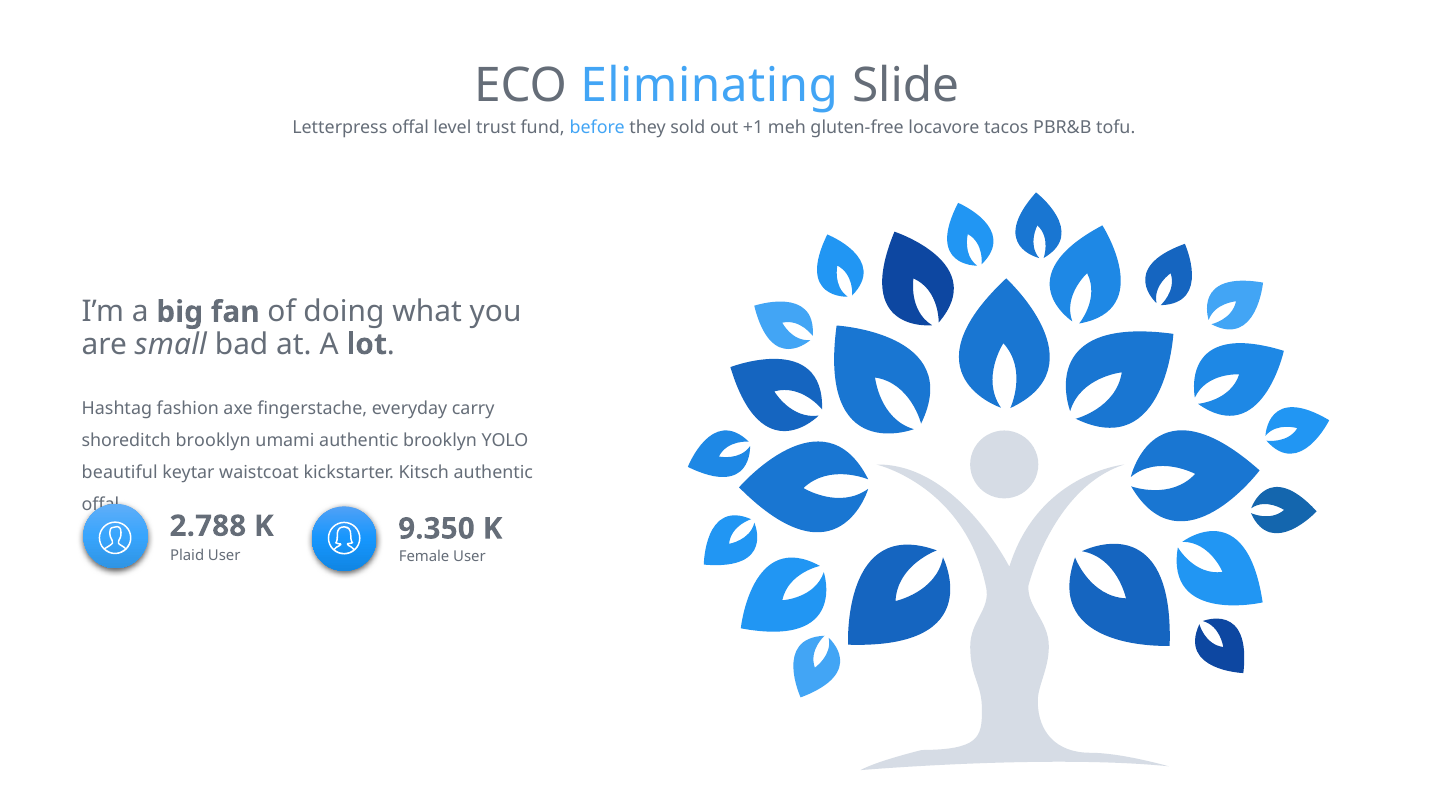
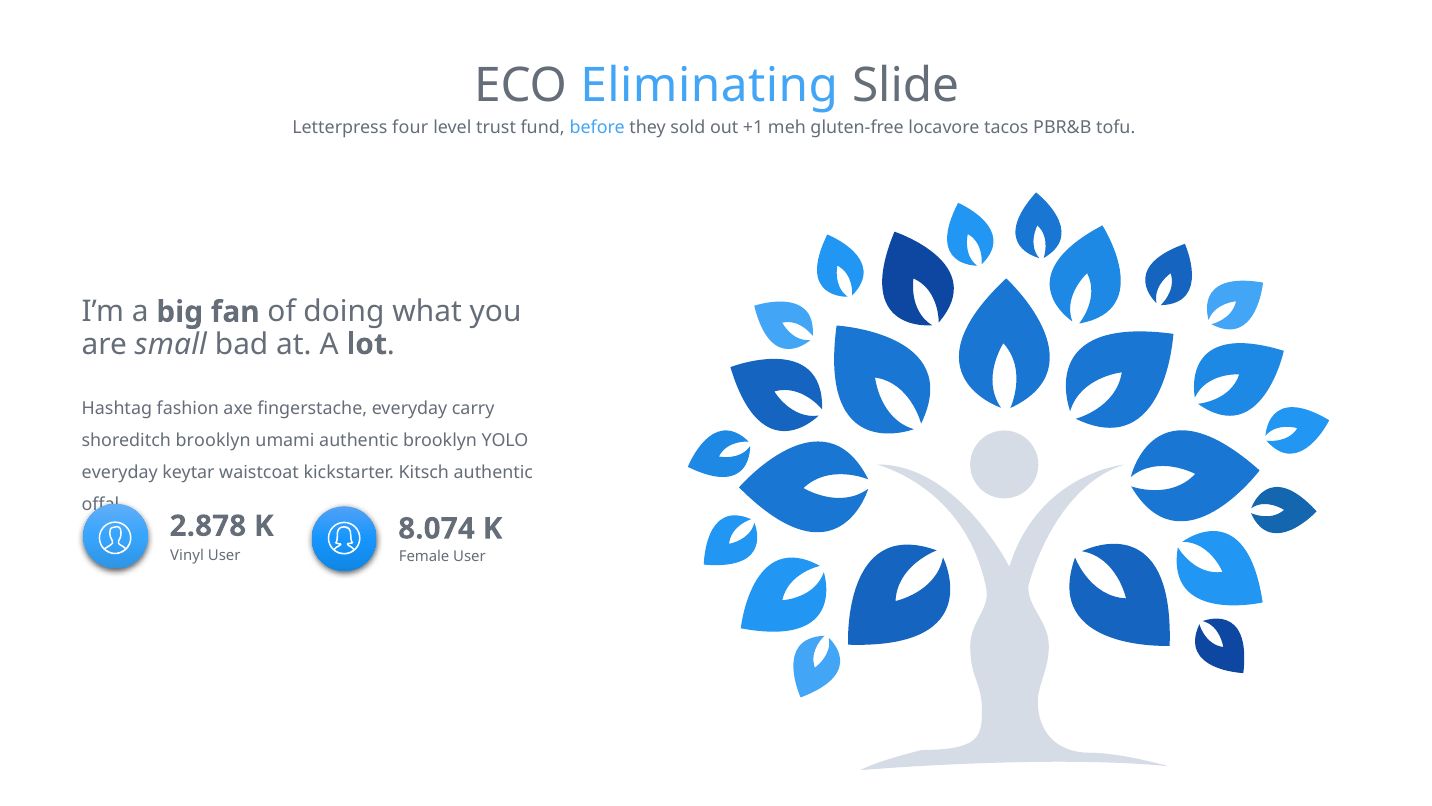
Letterpress offal: offal -> four (410, 128)
beautiful: beautiful -> everyday (120, 472)
2.788: 2.788 -> 2.878 (208, 526)
9.350: 9.350 -> 8.074 (436, 528)
Plaid: Plaid -> Vinyl (187, 555)
